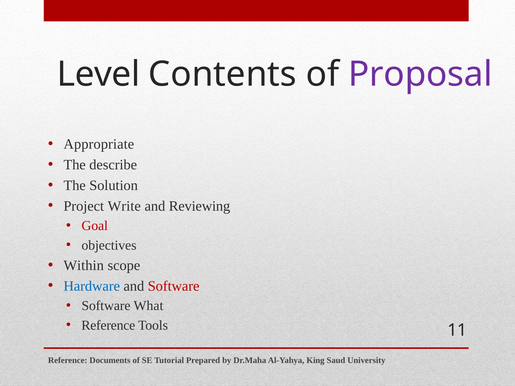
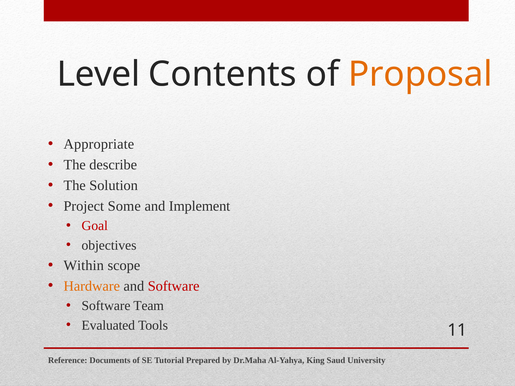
Proposal colour: purple -> orange (420, 74)
Write: Write -> Some (124, 206)
Reviewing: Reviewing -> Implement (200, 206)
Hardware colour: blue -> orange (92, 286)
What: What -> Team (149, 306)
Reference: Reference -> Evaluated (108, 325)
